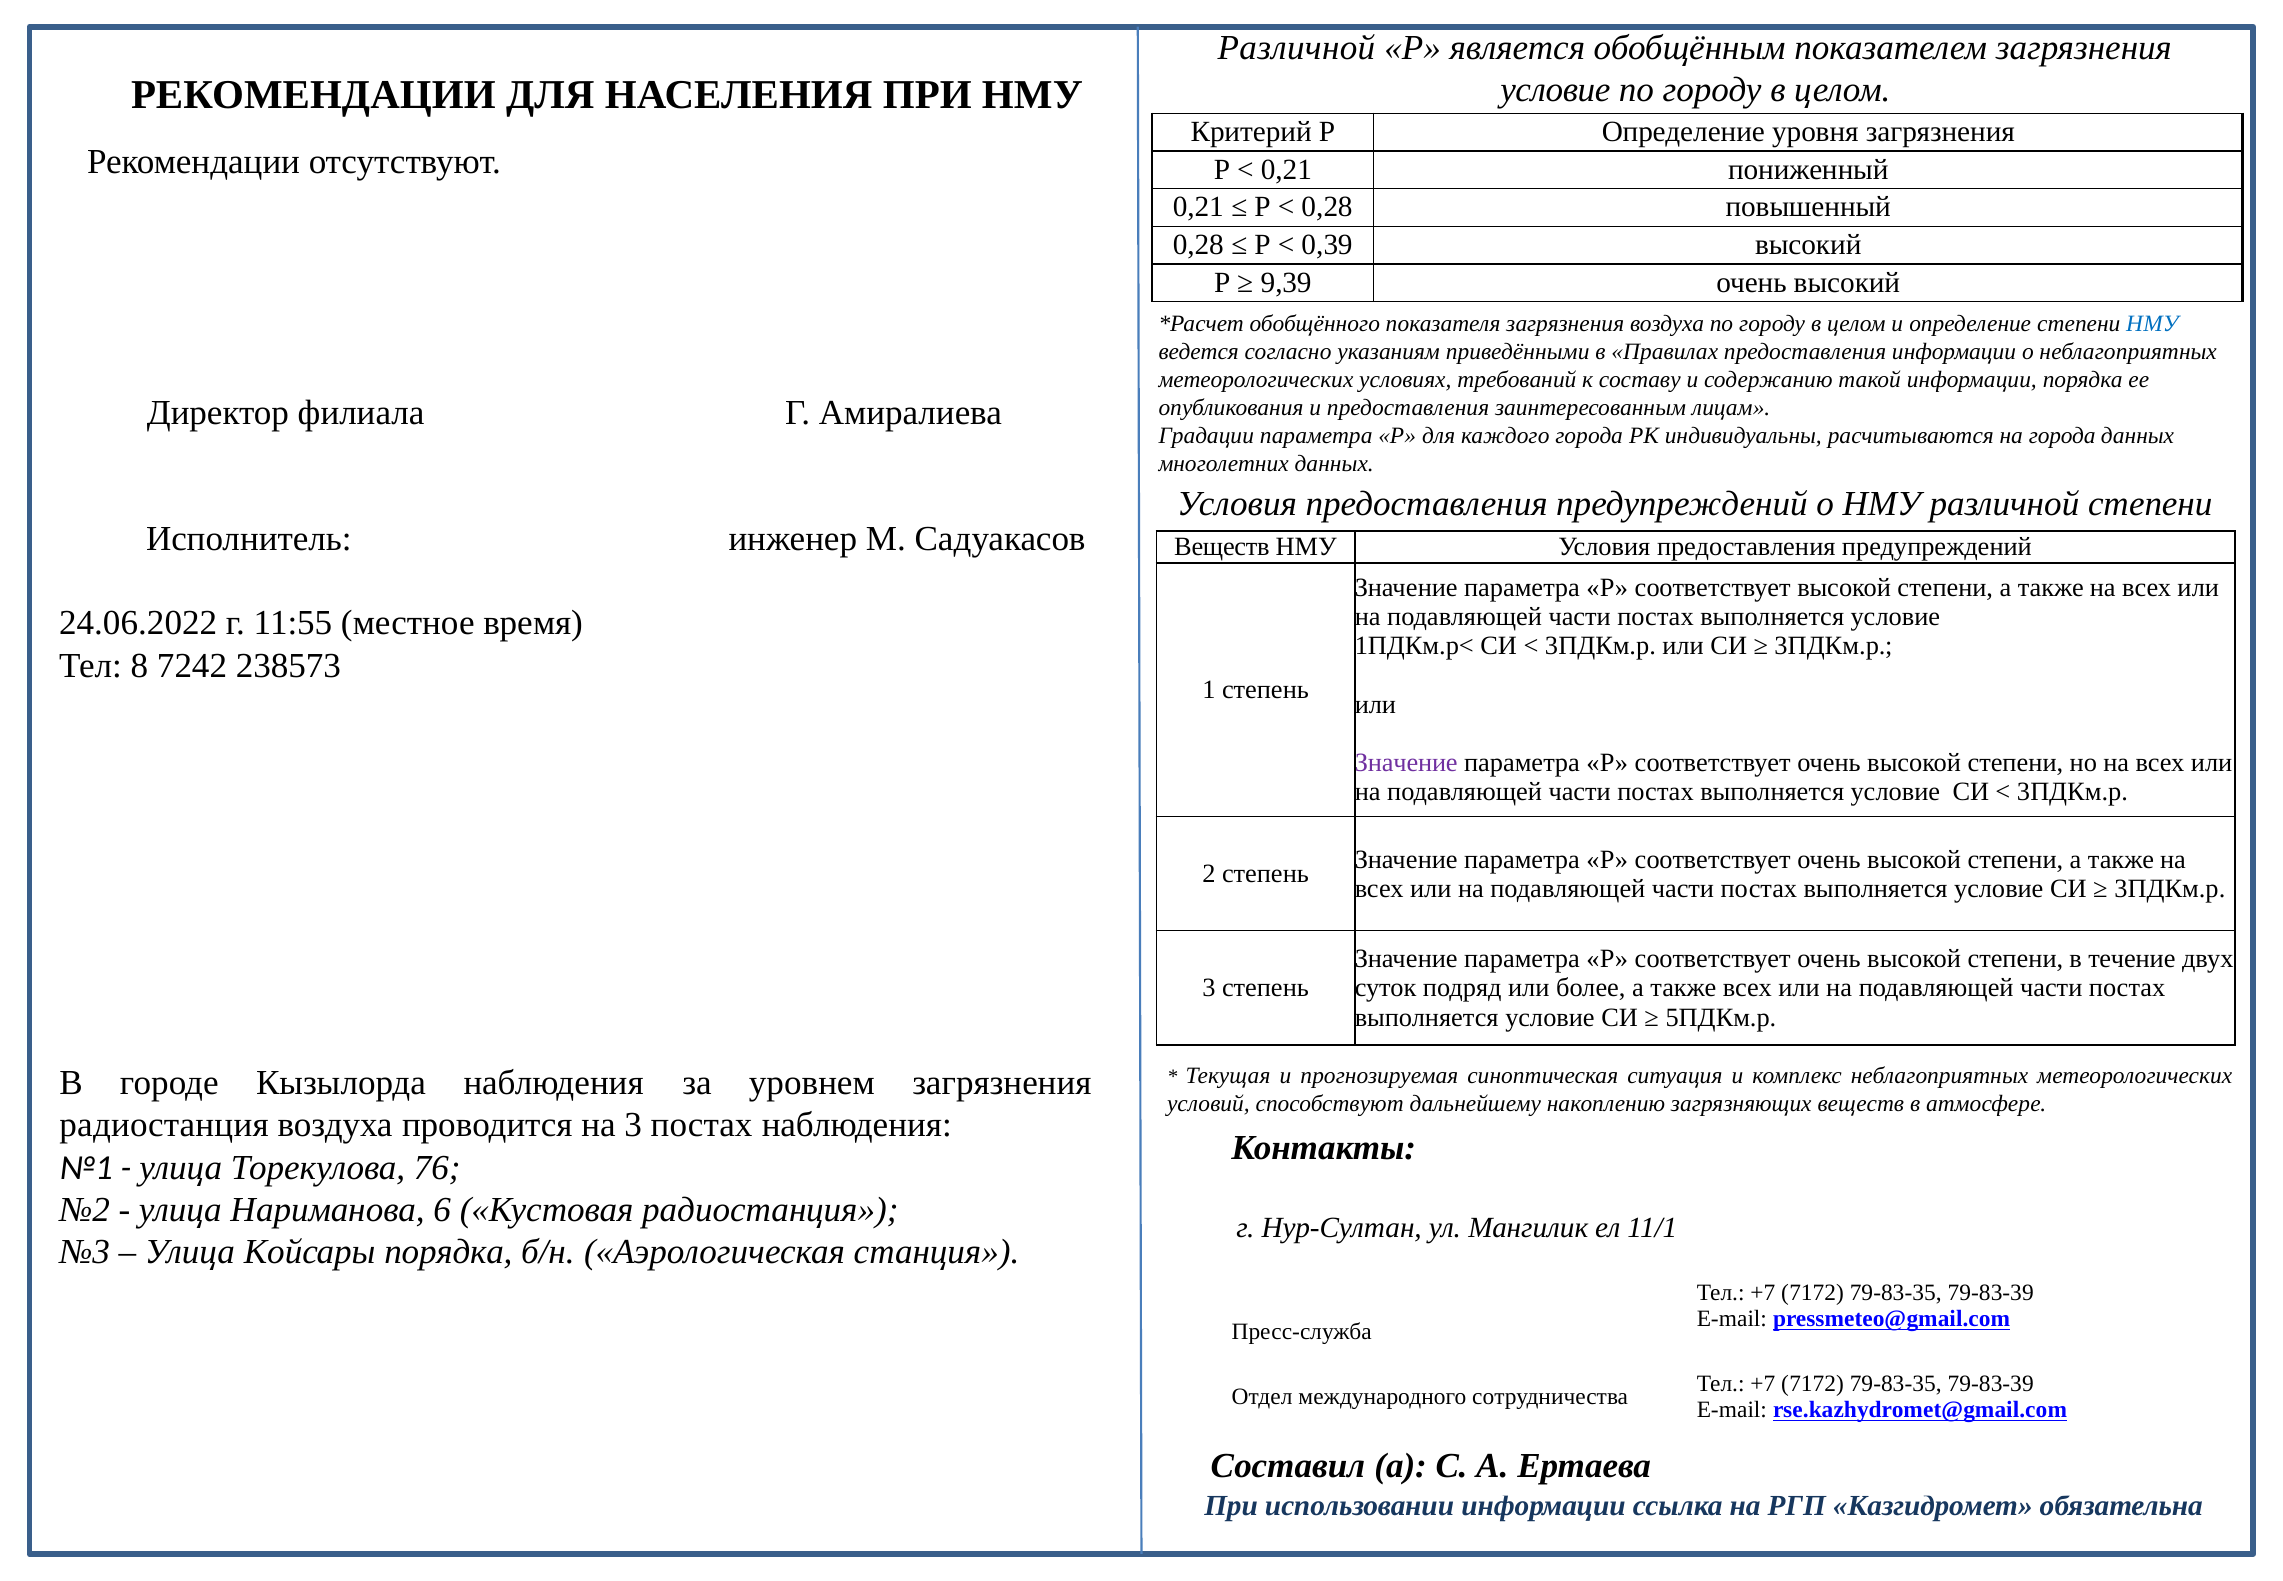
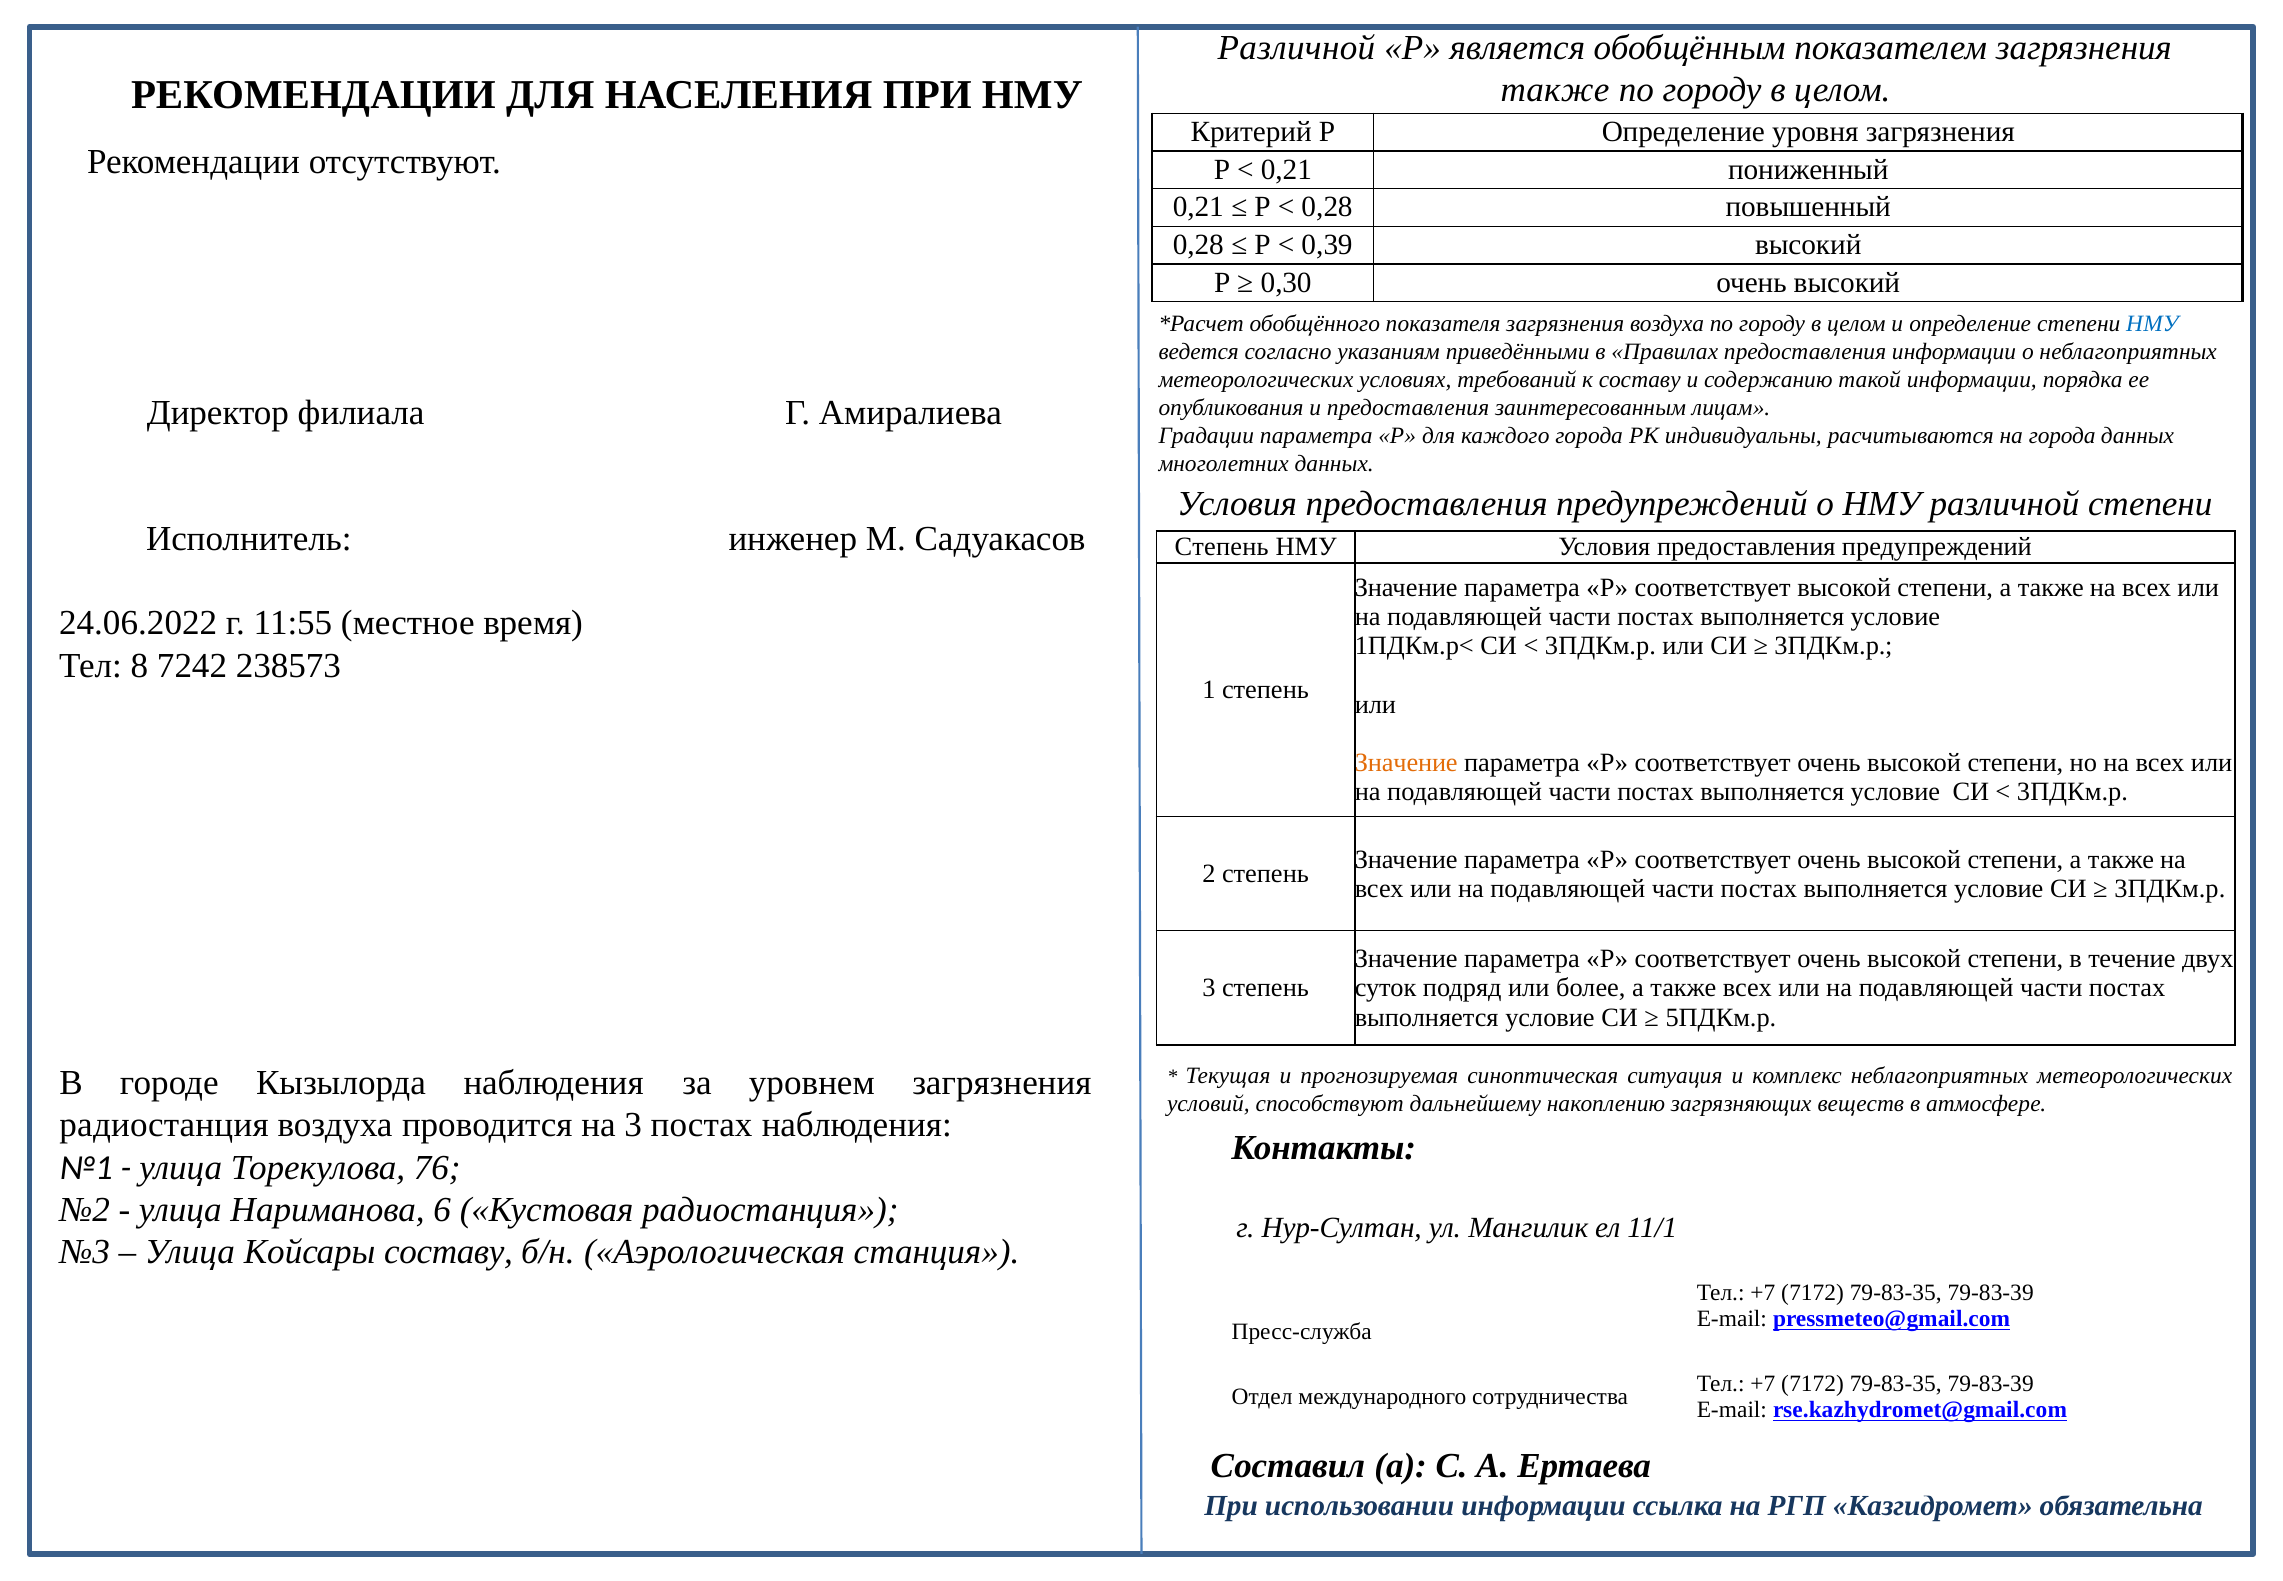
условие: условие -> также (1555, 90)
9,39: 9,39 -> 0,30 (1286, 283)
Веществ: Веществ -> Степень (1222, 547)
Значение colour: purple -> orange (1406, 763)
Койсары порядка: порядка -> составу (448, 1251)
